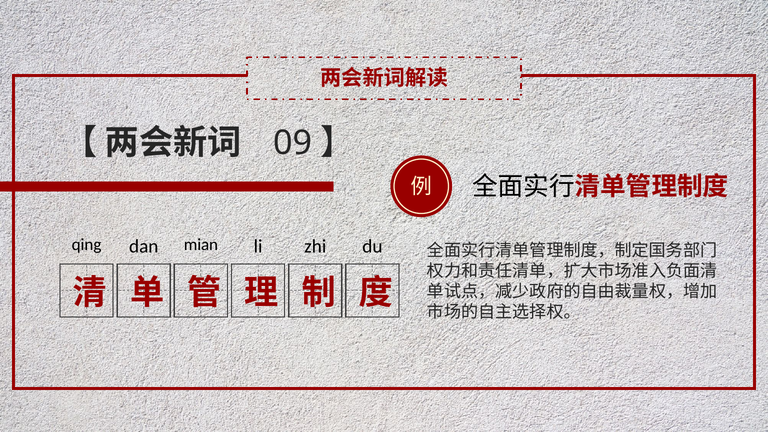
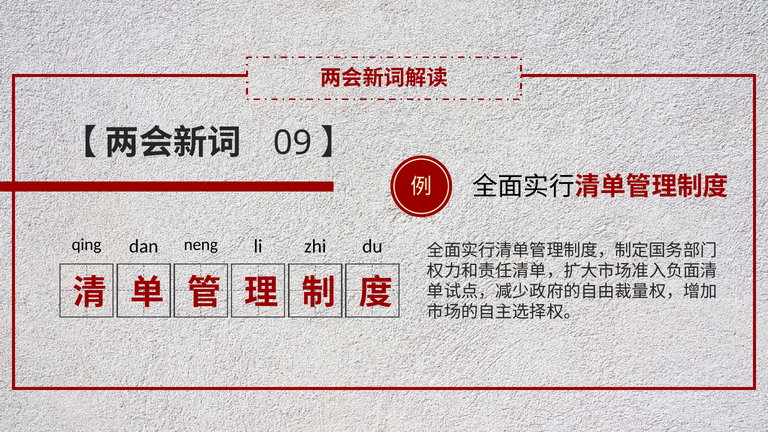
mian: mian -> neng (201, 245)
